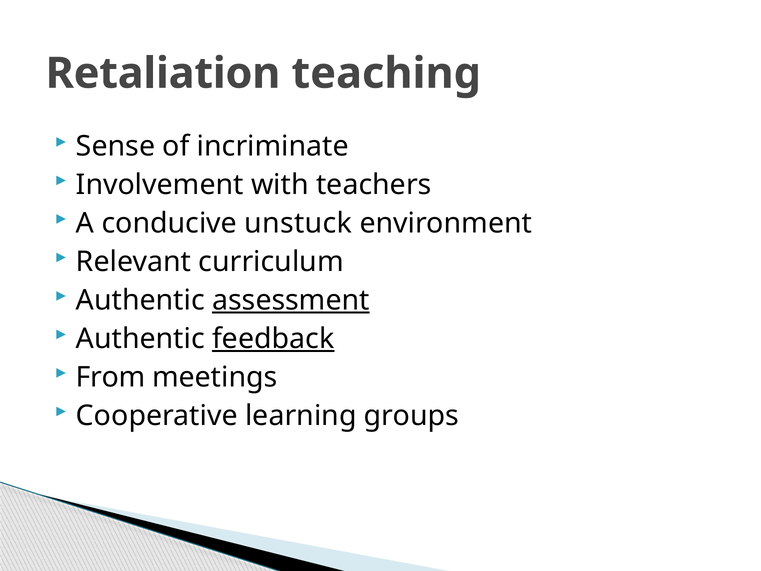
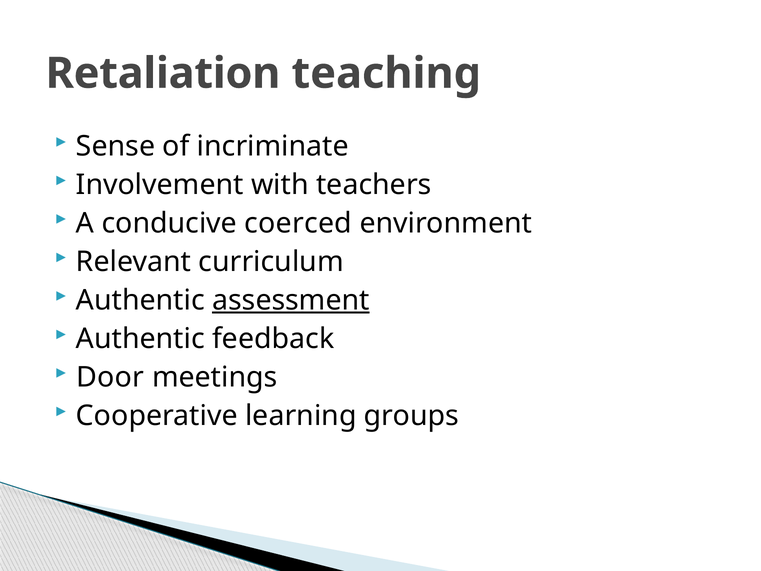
unstuck: unstuck -> coerced (298, 223)
feedback underline: present -> none (273, 339)
From: From -> Door (110, 377)
